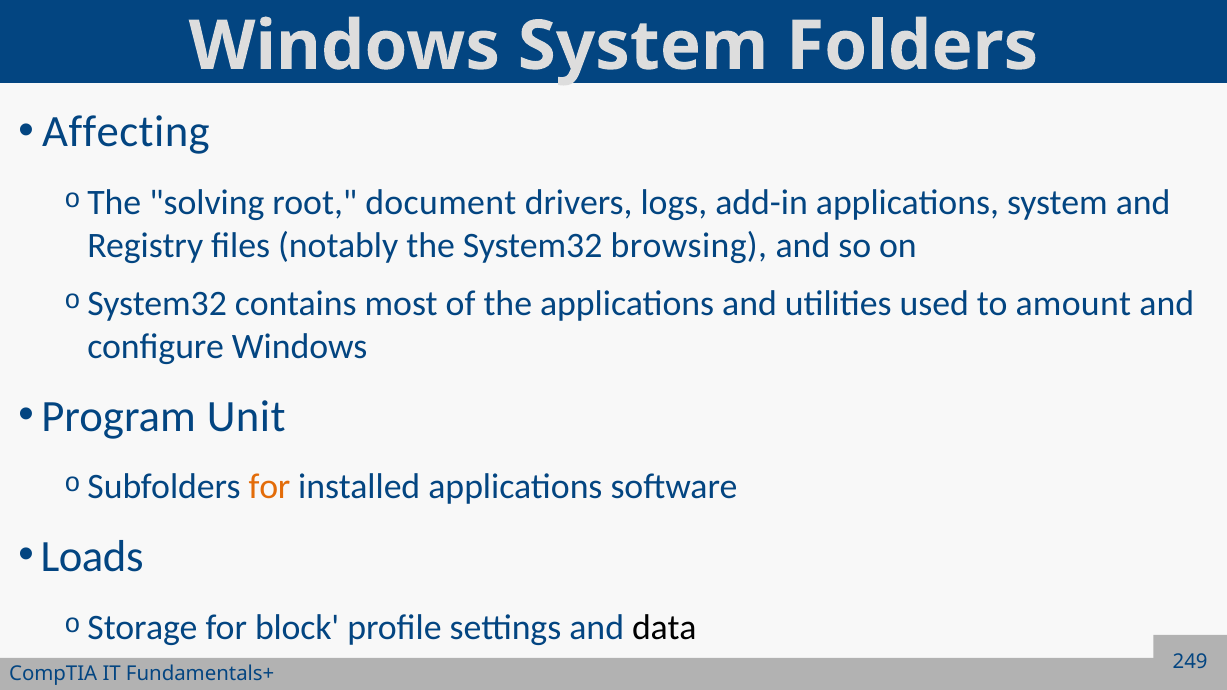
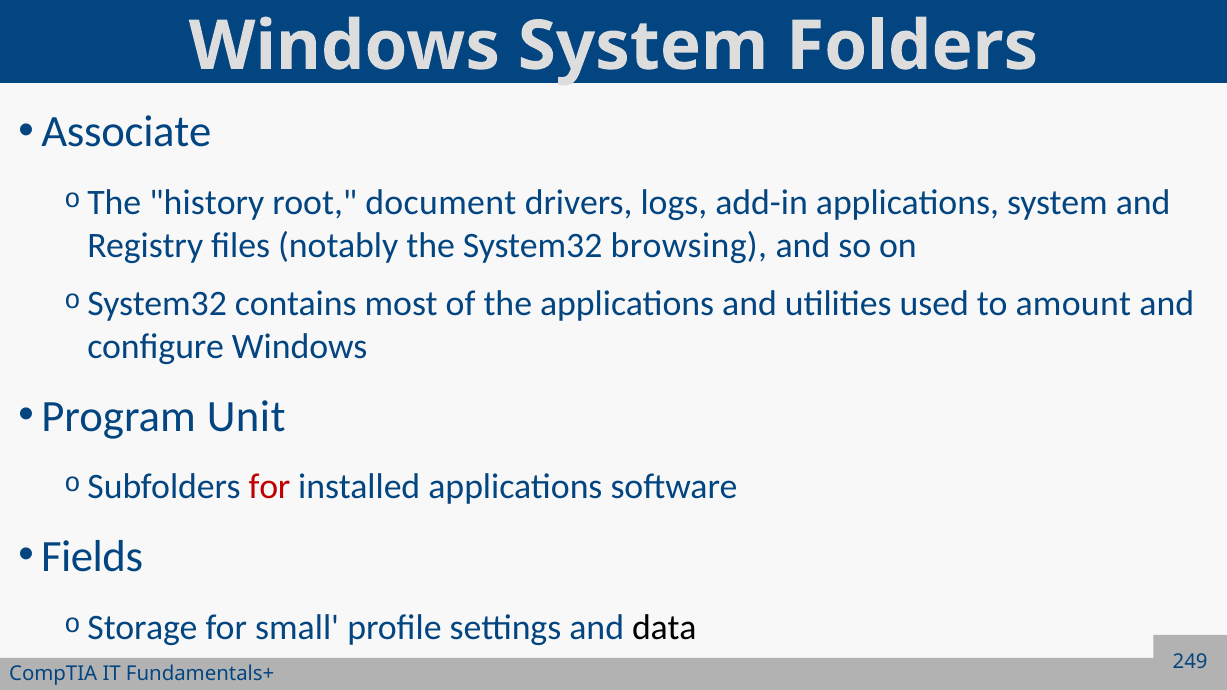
Affecting: Affecting -> Associate (126, 132)
solving: solving -> history (207, 203)
for colour: orange -> red (269, 487)
Loads: Loads -> Fields (92, 557)
block: block -> small (297, 628)
